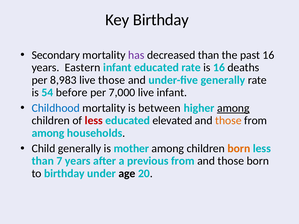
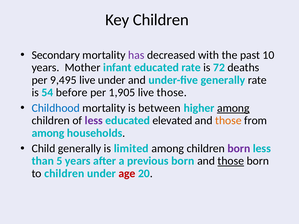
Key Birthday: Birthday -> Children (161, 20)
decreased than: than -> with (209, 55)
past 16: 16 -> 10 (268, 55)
Eastern: Eastern -> Mother (83, 68)
is 16: 16 -> 72 (219, 68)
8,983: 8,983 -> 9,495 (63, 80)
live those: those -> under (112, 80)
7,000: 7,000 -> 1,905 (122, 93)
live infant: infant -> those (172, 93)
less colour: red -> purple (94, 121)
mother: mother -> limited (131, 149)
born colour: orange -> purple (239, 149)
7: 7 -> 5 (59, 161)
previous from: from -> born (183, 161)
those underline: none -> present (231, 161)
to birthday: birthday -> children (64, 174)
age colour: black -> red (127, 174)
